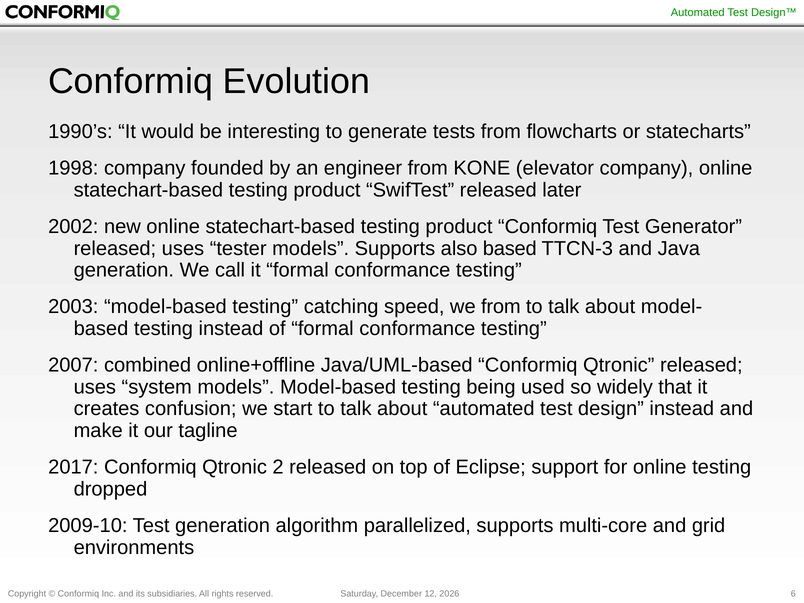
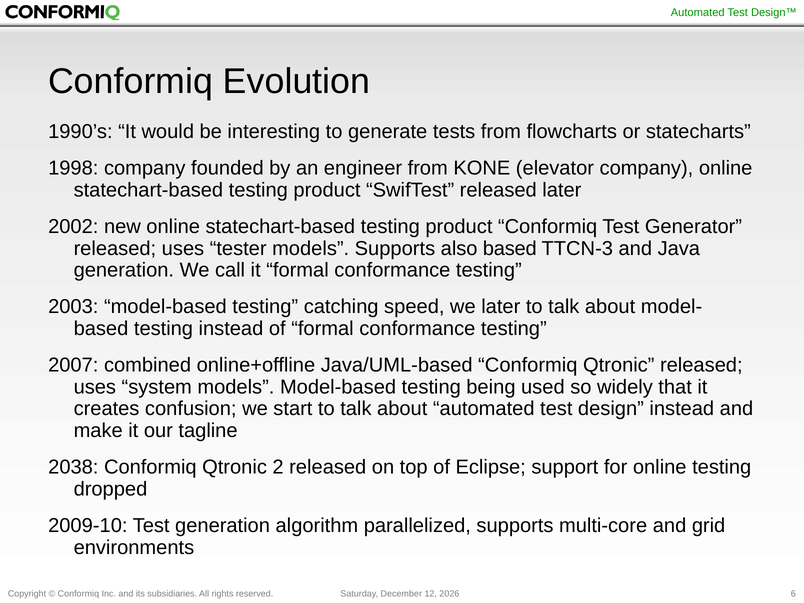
we from: from -> later (501, 307)
2017: 2017 -> 2038 (73, 467)
